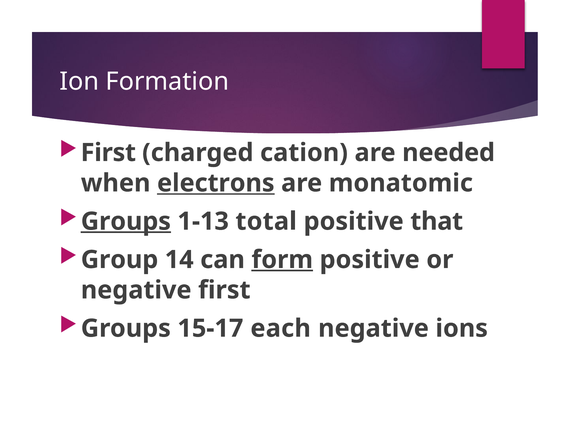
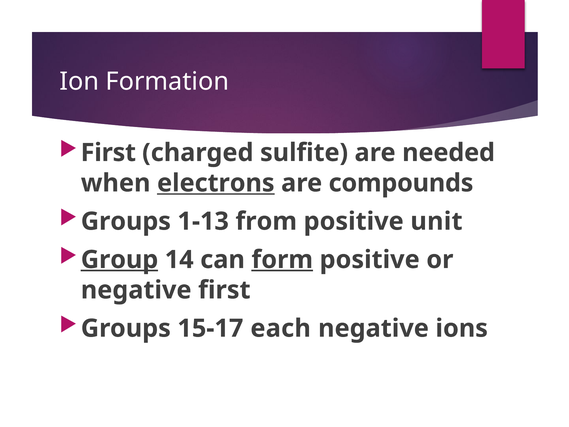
cation: cation -> sulfite (304, 153)
monatomic: monatomic -> compounds (401, 183)
Groups underline: present -> none (126, 221)
total: total -> from (266, 221)
that: that -> unit (436, 221)
Group underline: none -> present (120, 260)
